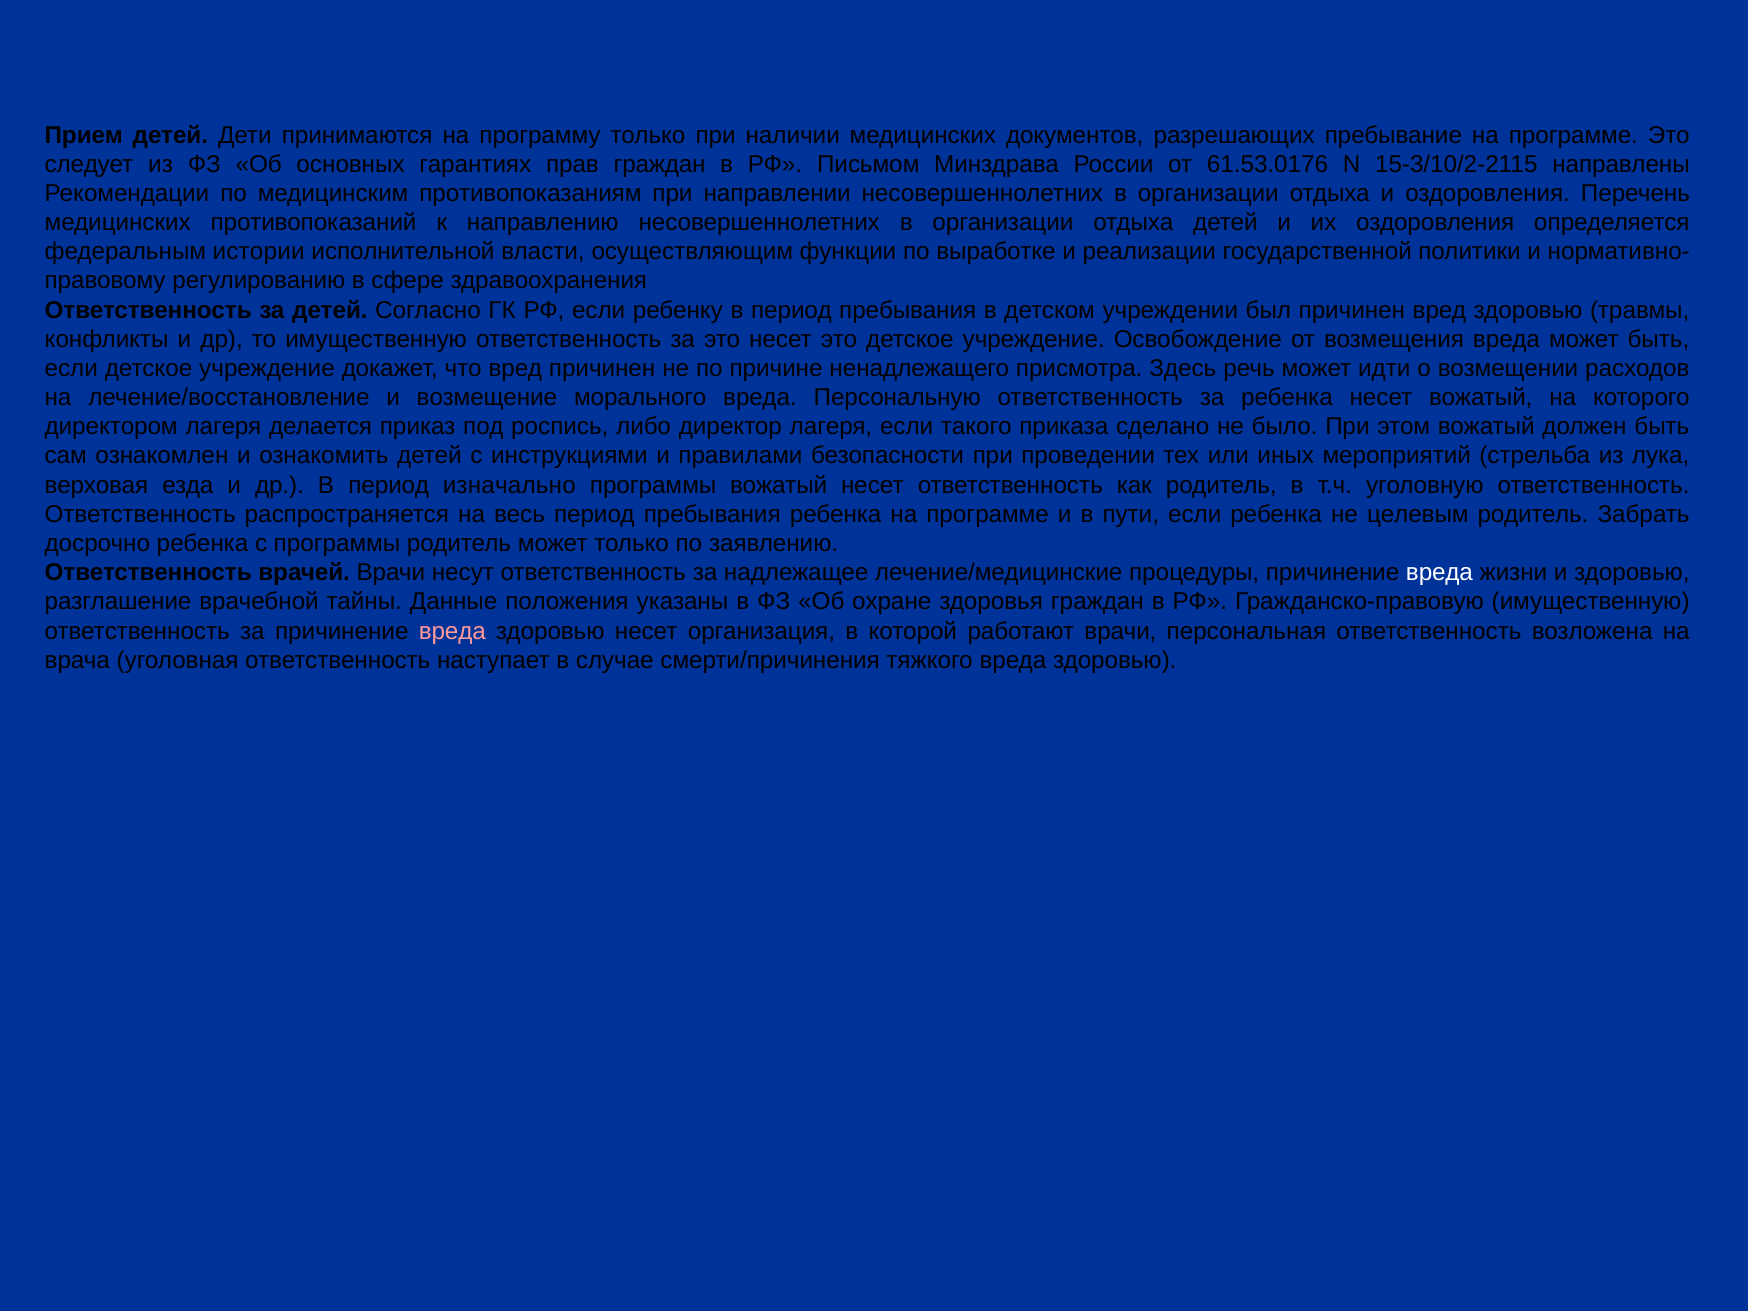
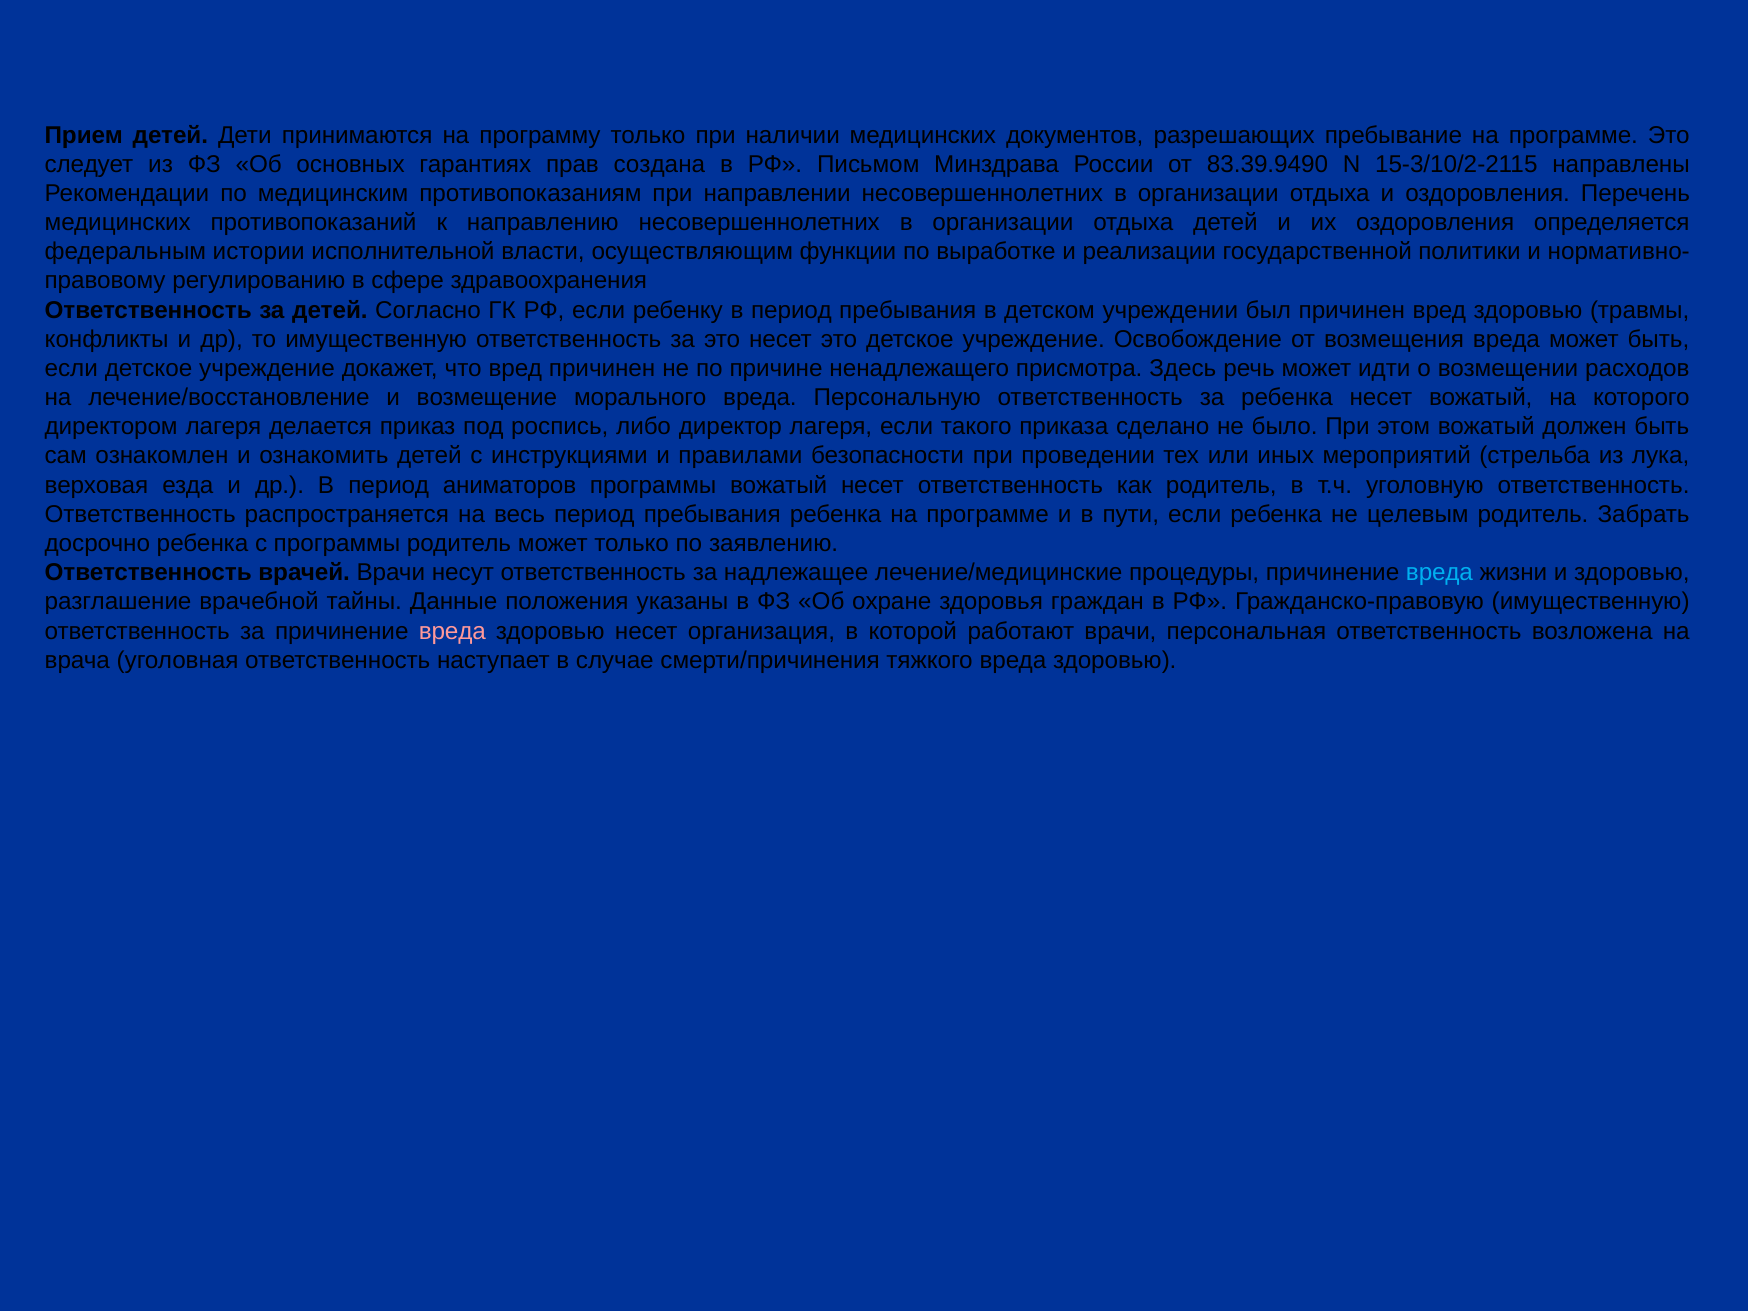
прав граждан: граждан -> создана (659, 164)
61.53.0176: 61.53.0176 -> 83.39.9490 (1268, 164)
изначально: изначально -> аниматоров (509, 485)
вреда colour: white -> light blue (1439, 573)
